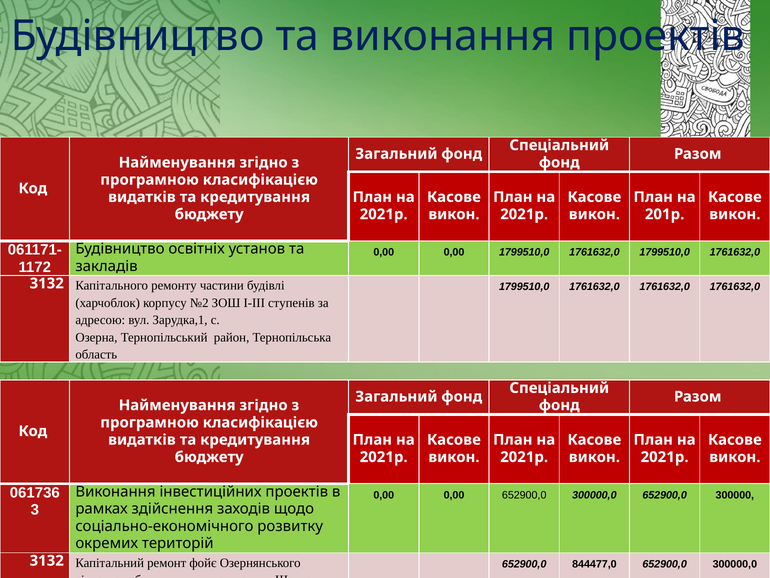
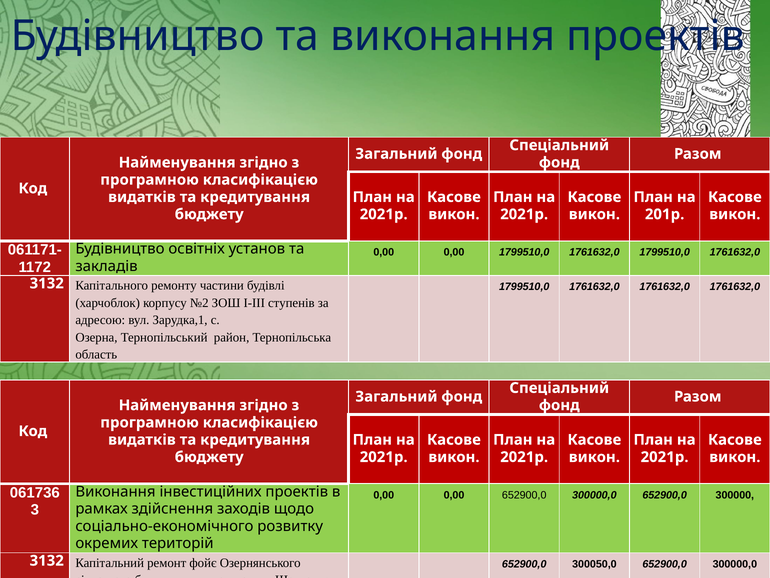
844477,0: 844477,0 -> 300050,0 (594, 564)
